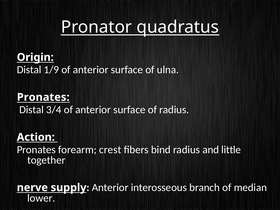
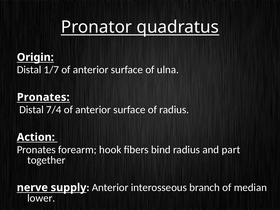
1/9: 1/9 -> 1/7 (51, 70)
3/4: 3/4 -> 7/4 (54, 110)
crest: crest -> hook (110, 150)
little: little -> part (231, 150)
